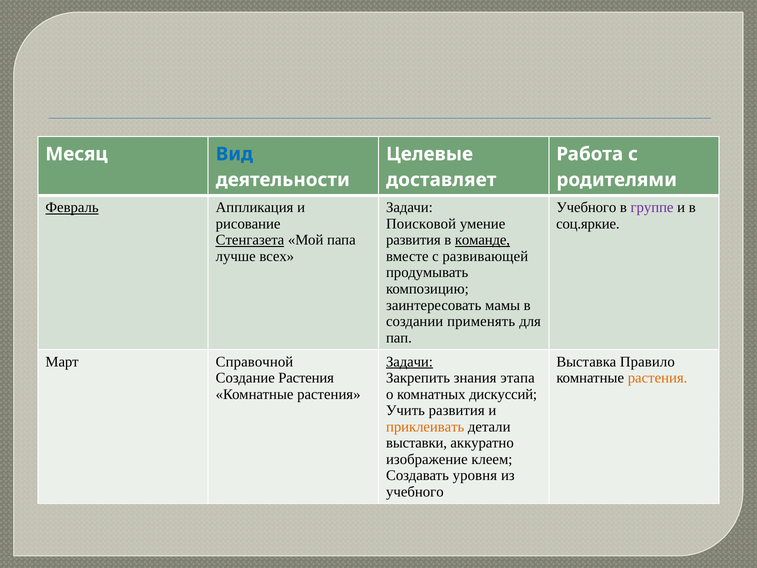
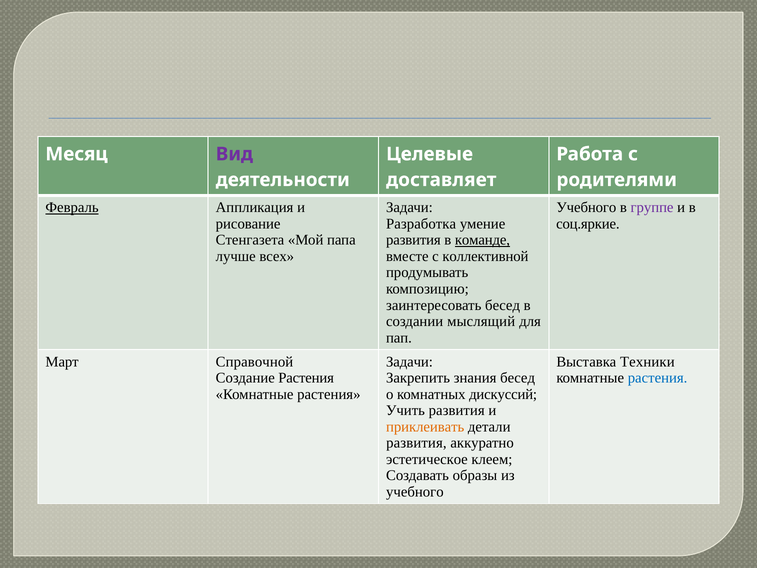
Вид colour: blue -> purple (234, 154)
Поисковой: Поисковой -> Разработка (421, 224)
Стенгазета underline: present -> none (250, 240)
развивающей: развивающей -> коллективной (485, 256)
заинтересовать мамы: мамы -> бесед (503, 305)
применять: применять -> мыслящий (481, 321)
Задачи underline: present -> none (409, 361)
Правило: Правило -> Техники (647, 361)
знания этапа: этапа -> бесед (518, 378)
растения colour: orange -> blue (658, 378)
выставки: выставки -> развития (416, 443)
изображение: изображение -> эстетическое (427, 459)
уровня: уровня -> образы (475, 475)
